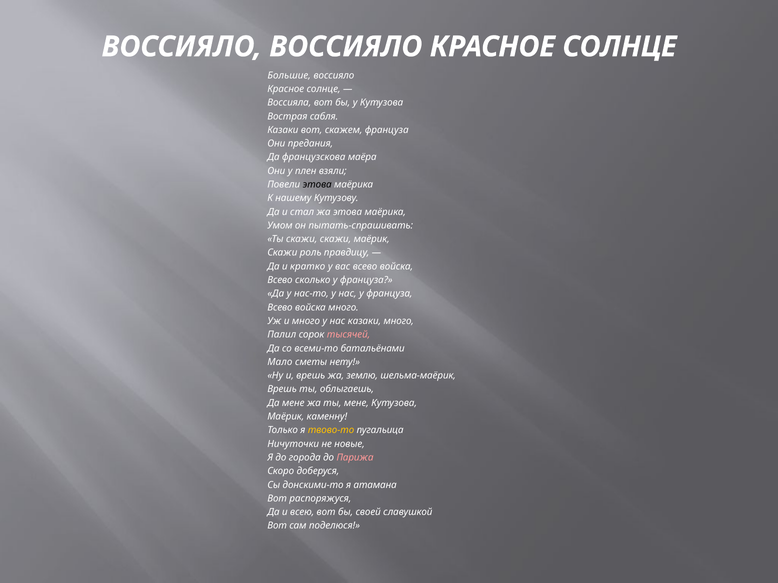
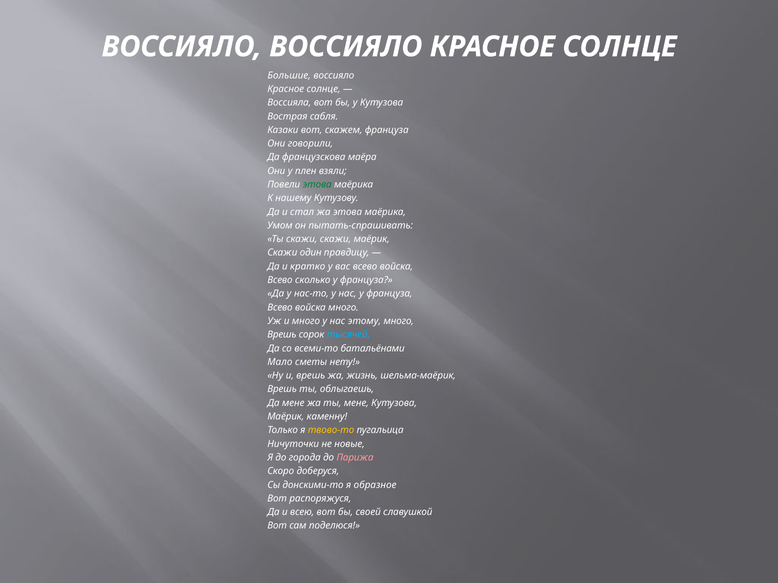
предания: предания -> говорили (310, 144)
этова colour: black -> green (317, 185)
роль: роль -> один (311, 253)
нас казаки: казаки -> этому (364, 321)
Палил: Палил -> Врешь (282, 335)
тысячей colour: pink -> light blue (349, 335)
землю: землю -> жизнь (362, 376)
атамана: атамана -> образное (375, 485)
